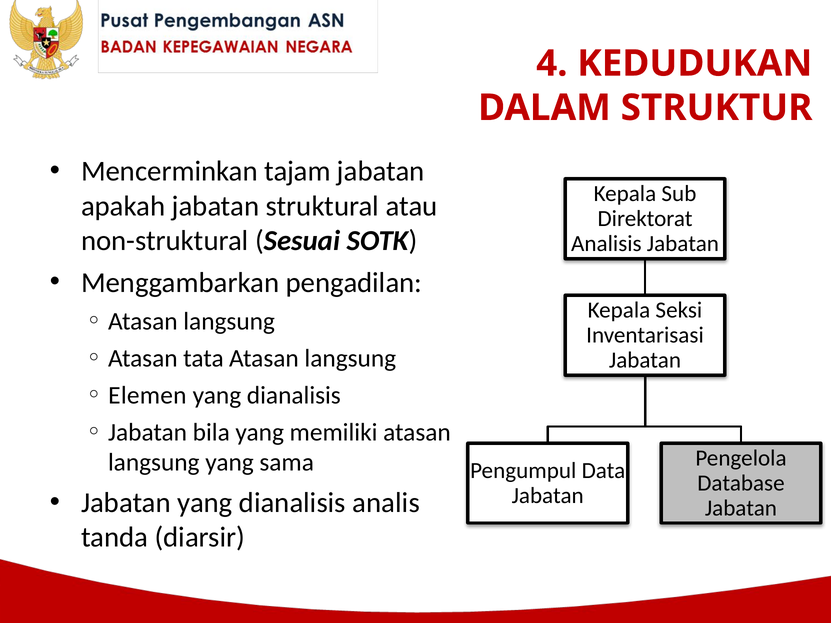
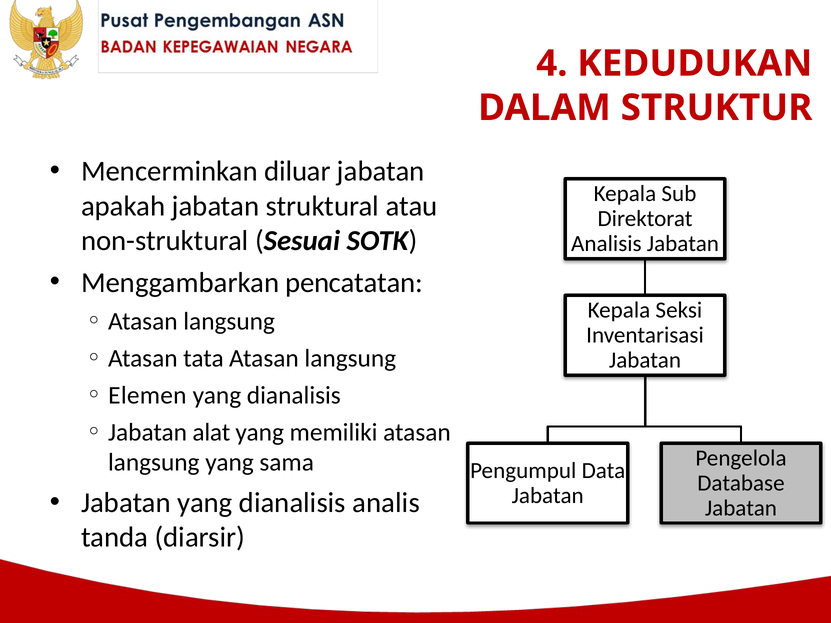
tajam: tajam -> diluar (297, 171)
pengadilan: pengadilan -> pencatatan (354, 283)
bila: bila -> alat (211, 432)
